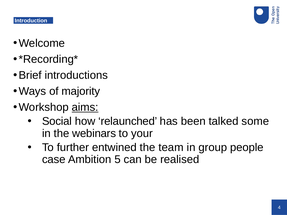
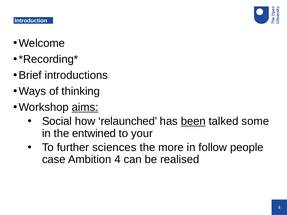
majority: majority -> thinking (81, 91)
been underline: none -> present (193, 121)
webinars: webinars -> entwined (94, 133)
entwined: entwined -> sciences (114, 148)
team: team -> more (171, 148)
group: group -> follow (213, 148)
Ambition 5: 5 -> 4 (118, 160)
